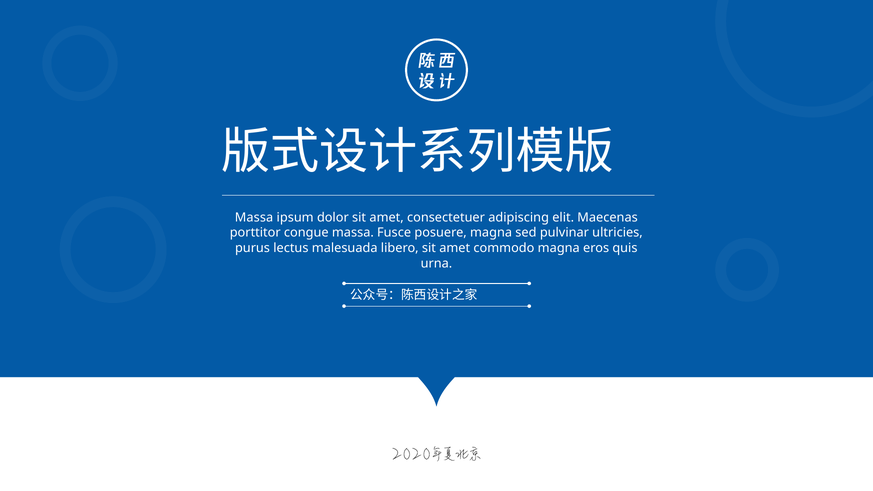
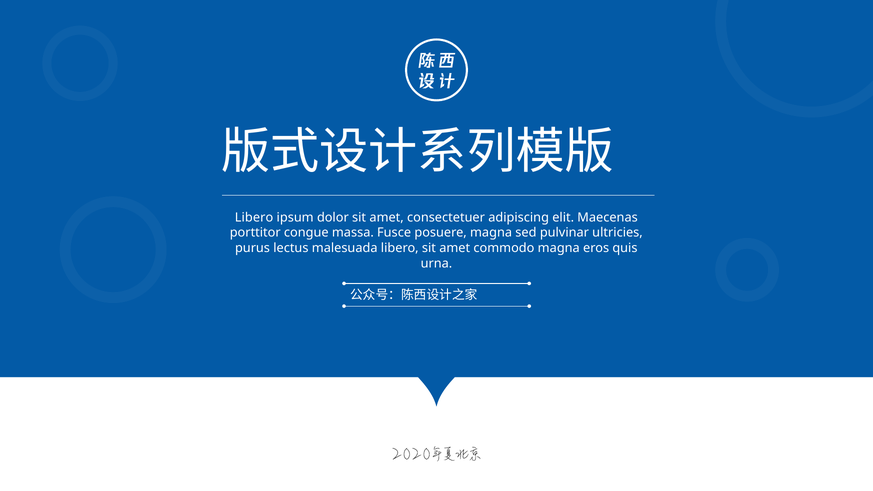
Massa: Massa -> Libero (254, 218)
